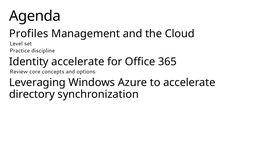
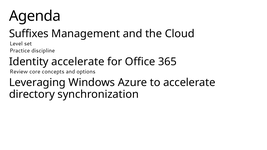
Profiles: Profiles -> Suffixes (29, 34)
